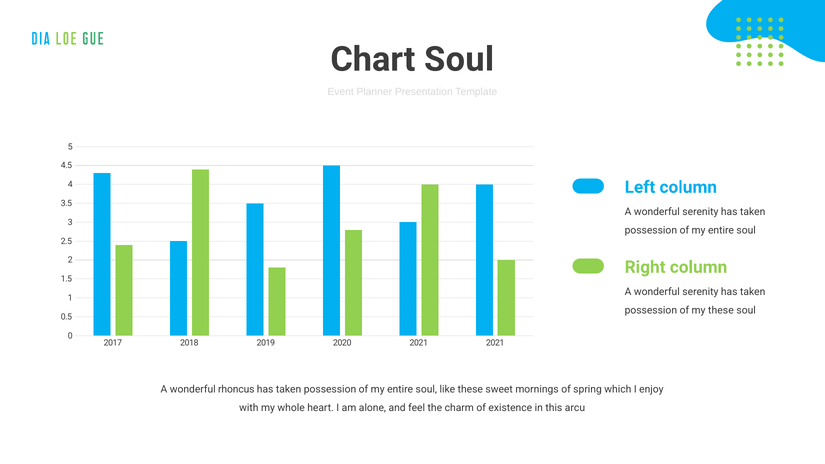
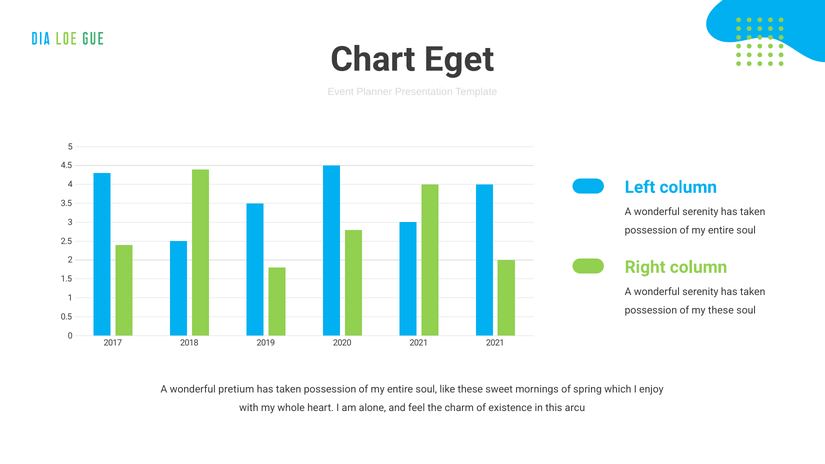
Chart Soul: Soul -> Eget (459, 59)
rhoncus: rhoncus -> pretium (236, 389)
